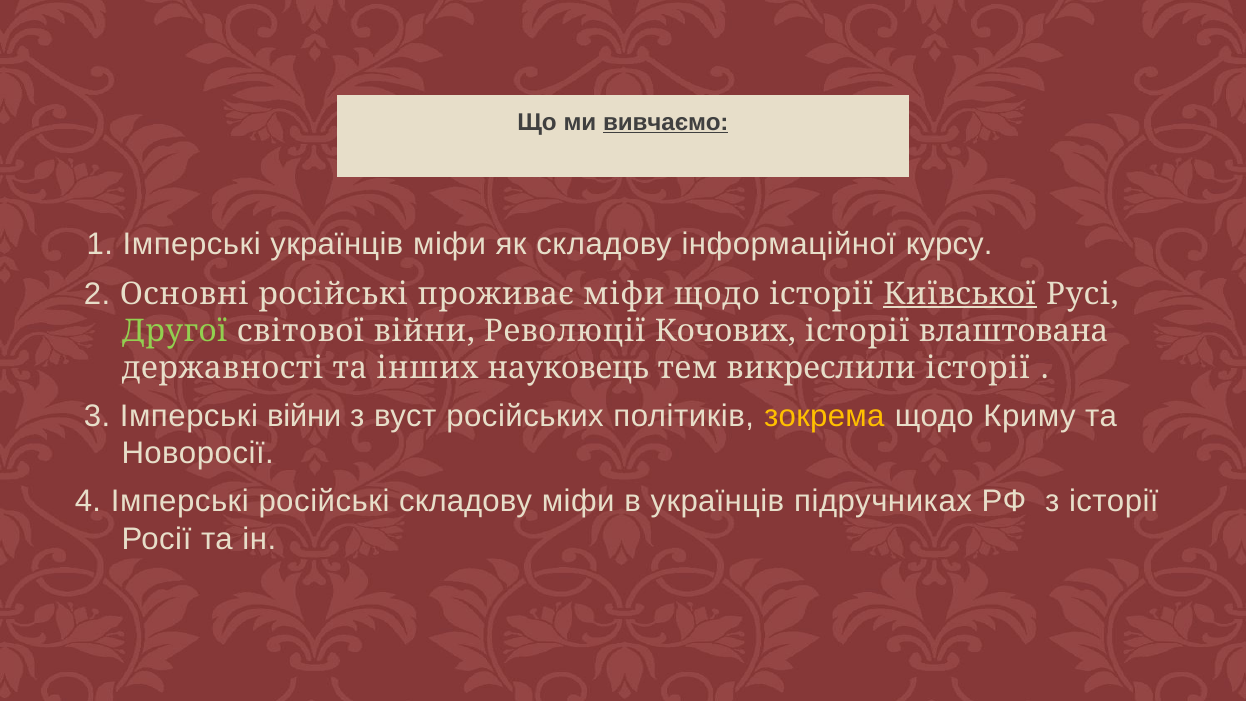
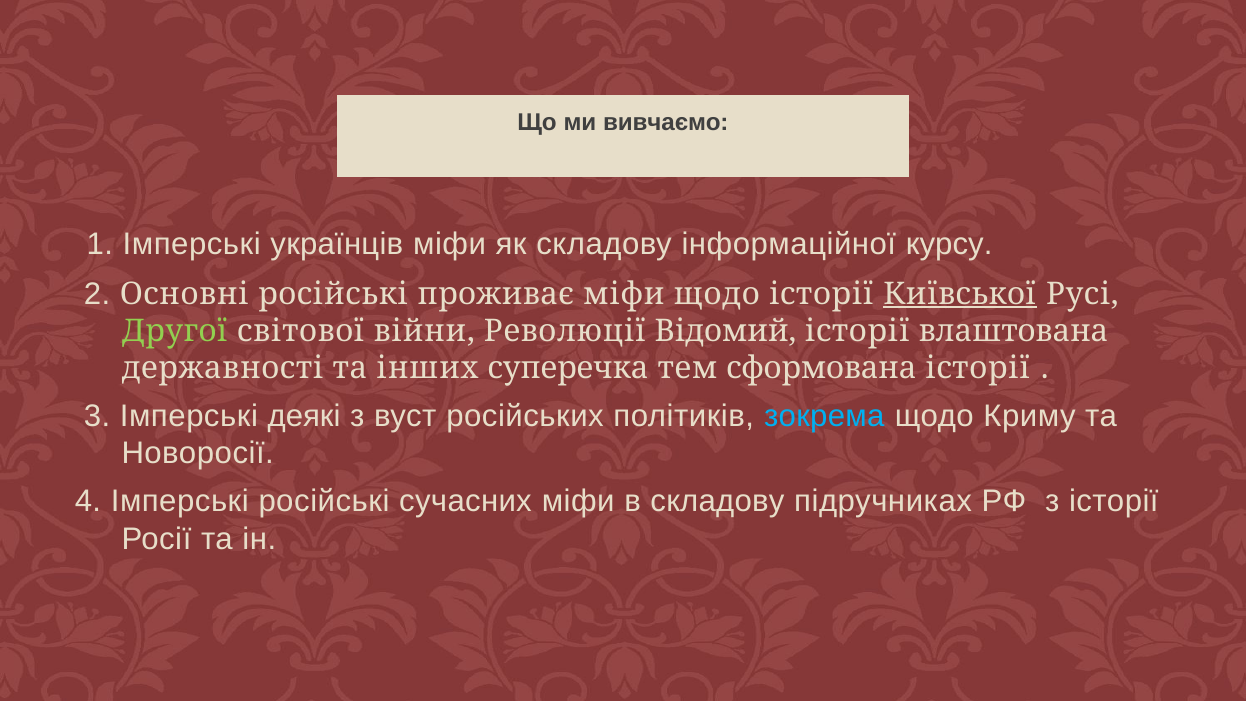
вивчаємо underline: present -> none (666, 122)
Кочових: Кочових -> Відомий (726, 331)
науковець: науковець -> суперечка (568, 368)
викреслили: викреслили -> сформована (821, 368)
Імперські війни: війни -> деякі (304, 416)
зокрема colour: yellow -> light blue (824, 416)
російські складову: складову -> сучасних (466, 501)
в українців: українців -> складову (717, 501)
